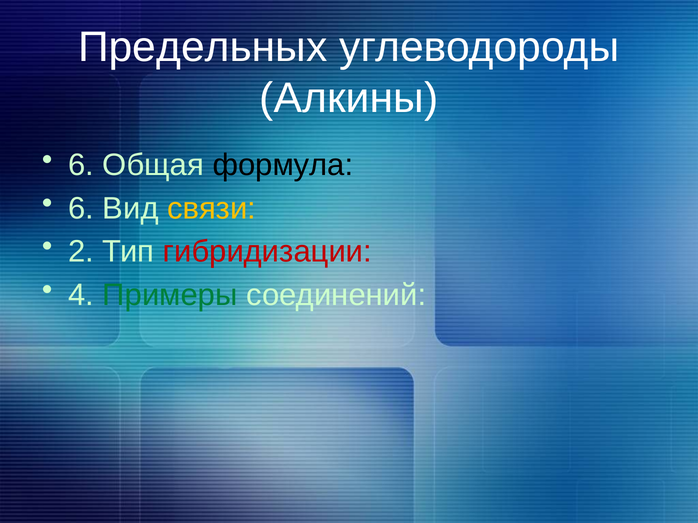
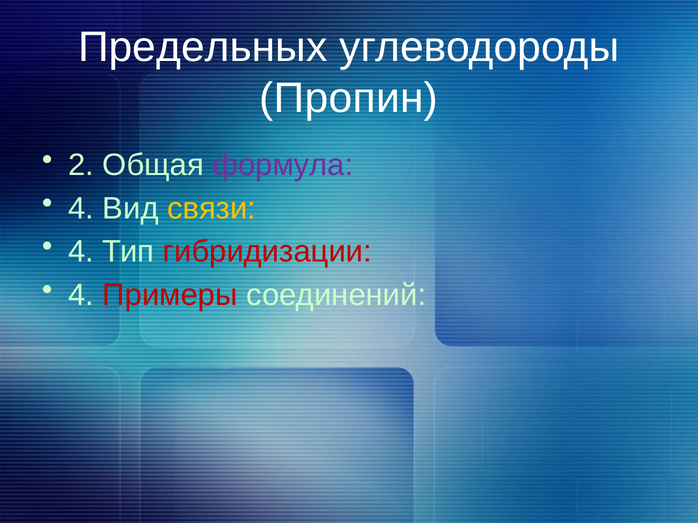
Алкины: Алкины -> Пропин (349, 98)
6: 6 -> 2 (81, 165)
формула colour: black -> purple (283, 165)
6: 6 -> 4 (81, 209)
2: 2 -> 4 (81, 252)
Примеры colour: green -> red (170, 295)
